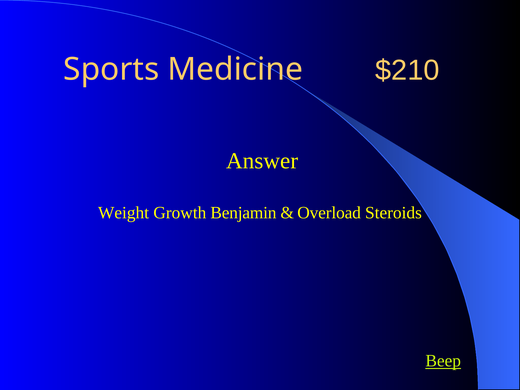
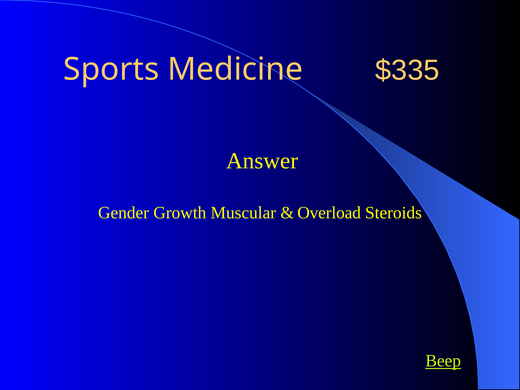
$210: $210 -> $335 (407, 70)
Weight: Weight -> Gender (124, 213)
Benjamin: Benjamin -> Muscular (243, 213)
